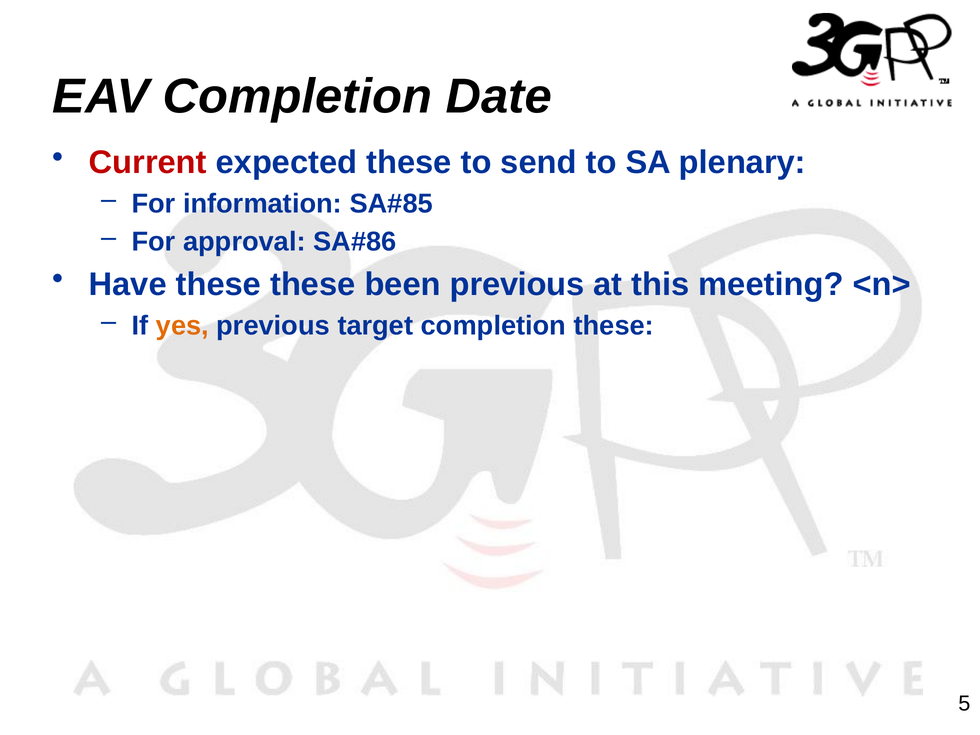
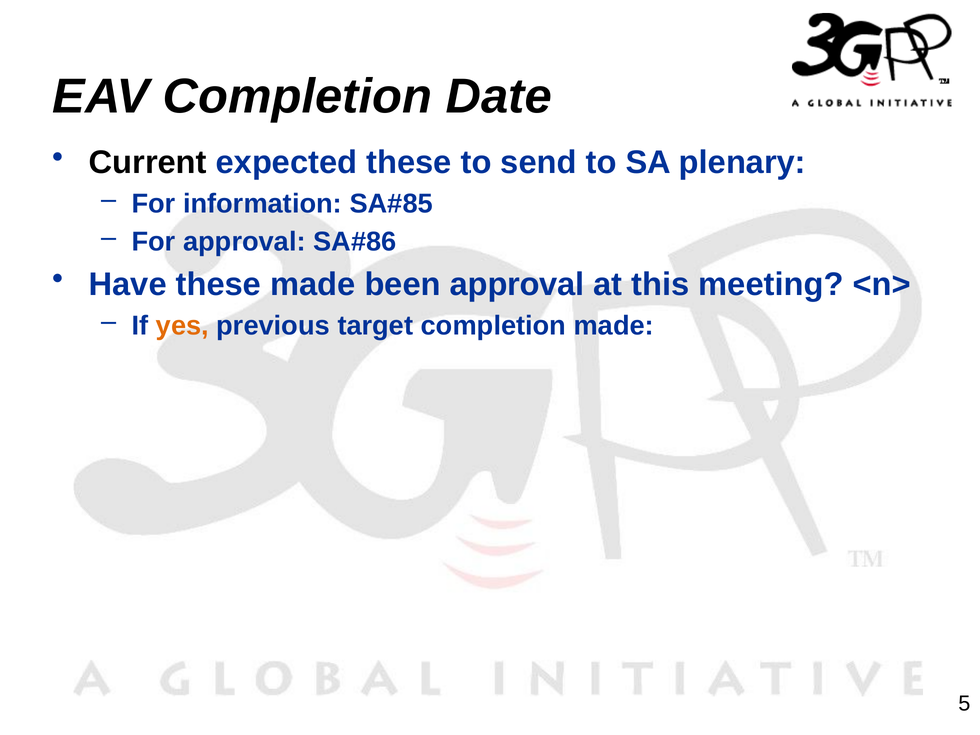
Current colour: red -> black (148, 163)
these these: these -> made (313, 285)
been previous: previous -> approval (517, 285)
completion these: these -> made (614, 326)
